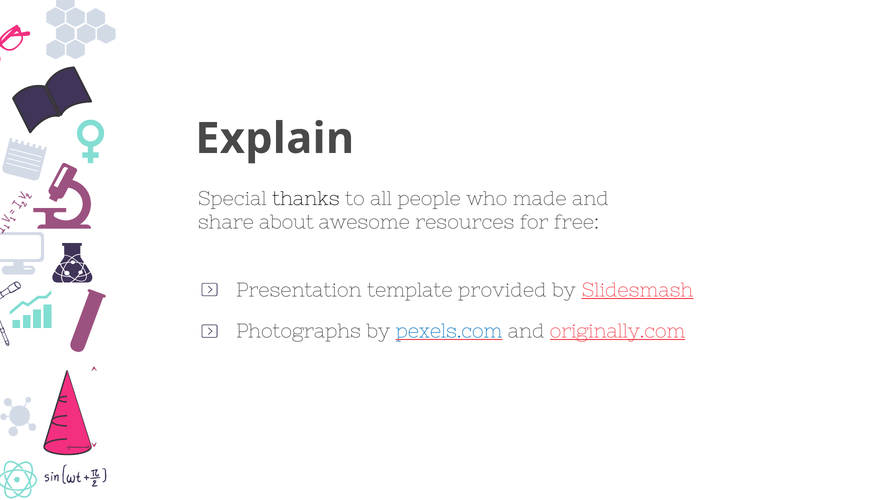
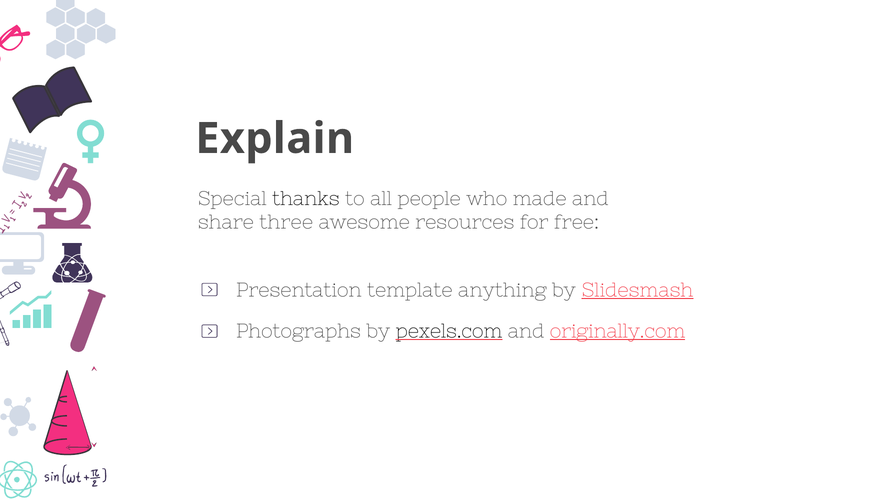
about: about -> three (286, 222)
provided: provided -> anything (502, 290)
pexels.com colour: blue -> black (449, 331)
